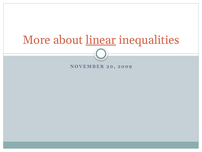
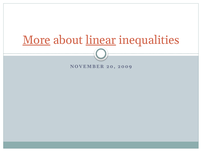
More underline: none -> present (36, 40)
